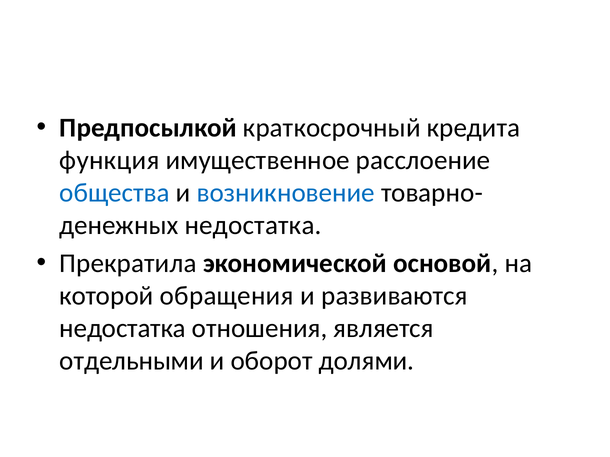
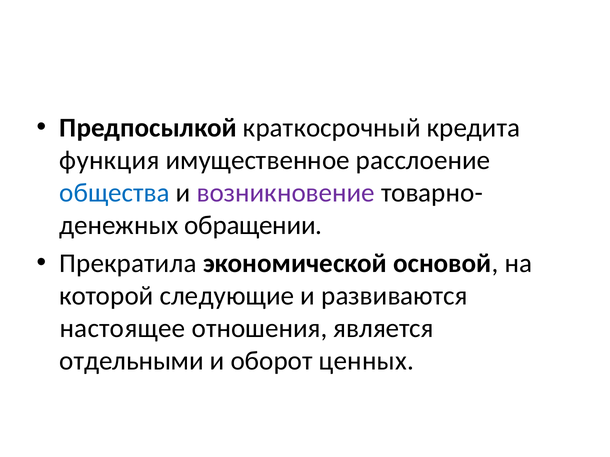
возникновение colour: blue -> purple (286, 193)
недостатка: недостатка -> обращении (253, 226)
обращения: обращения -> следующие (227, 296)
недостатка: недостатка -> настоящее (122, 329)
долями: долями -> ценных (366, 361)
